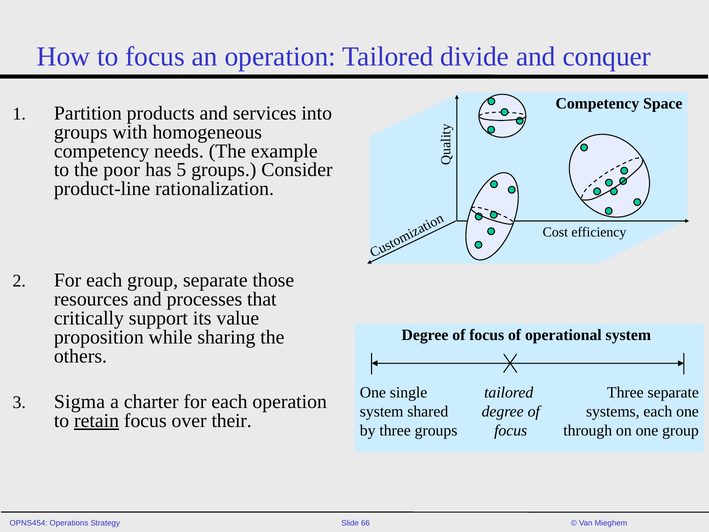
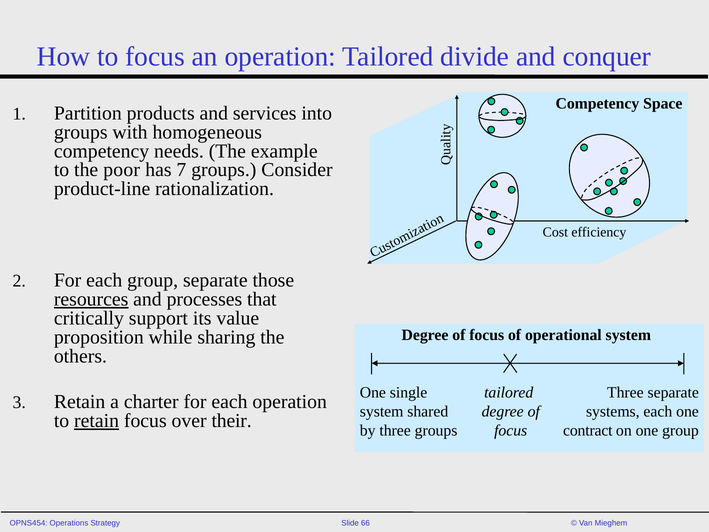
5: 5 -> 7 (181, 170)
resources underline: none -> present (91, 299)
3 Sigma: Sigma -> Retain (80, 402)
through: through -> contract (588, 430)
